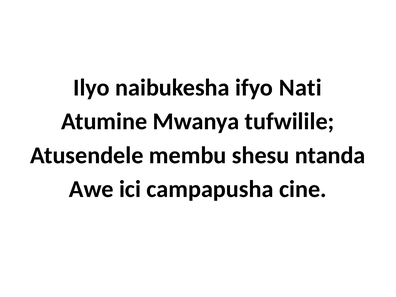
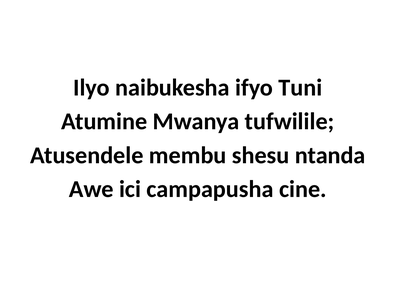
Nati: Nati -> Tuni (300, 88)
